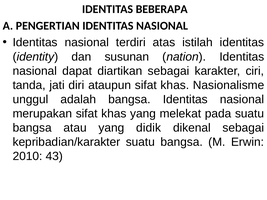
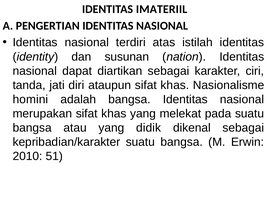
BEBERAPA: BEBERAPA -> IMATERIIL (162, 9)
unggul: unggul -> homini (30, 99)
43: 43 -> 51 (54, 156)
